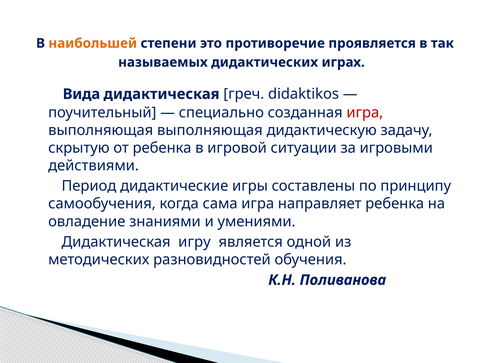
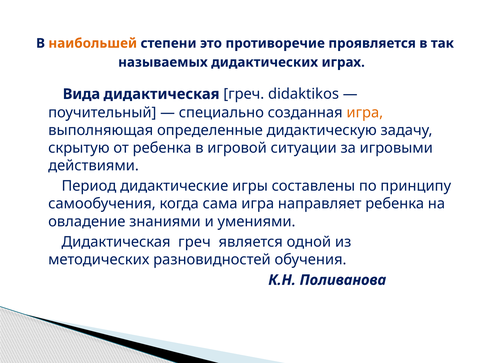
игра colour: red -> orange (365, 112)
выполняющая выполняющая: выполняющая -> определенные (210, 130)
игру: игру -> греч (194, 241)
